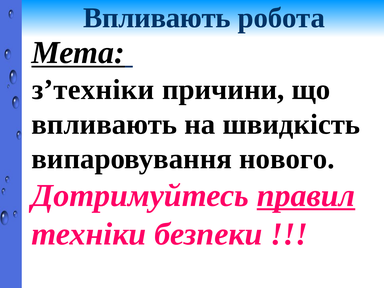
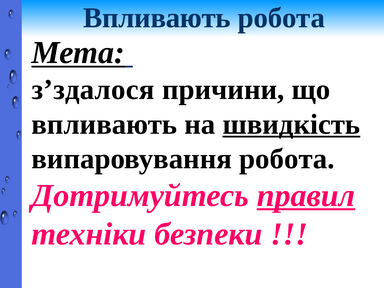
з’техніки: з’техніки -> з’здалося (93, 90)
швидкість underline: none -> present (291, 124)
випаровування нового: нового -> робота (287, 159)
